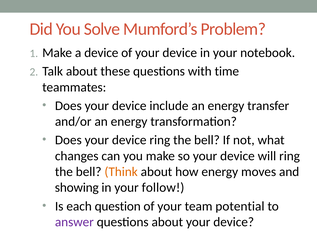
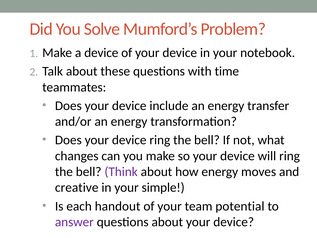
Think colour: orange -> purple (121, 172)
showing: showing -> creative (77, 187)
follow: follow -> simple (163, 187)
question: question -> handout (118, 206)
